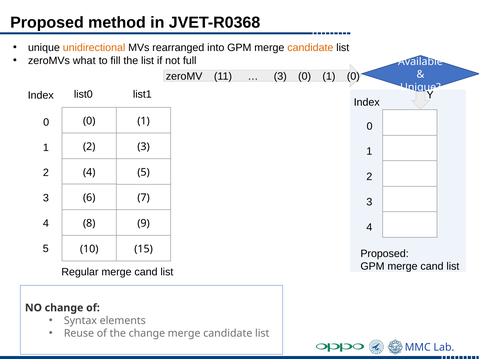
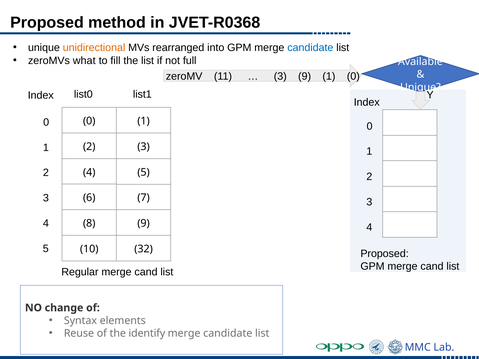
candidate colour: orange -> blue (310, 48)
11 0: 0 -> 9 (305, 76)
15: 15 -> 32 (144, 249)
the change: change -> identify (147, 334)
